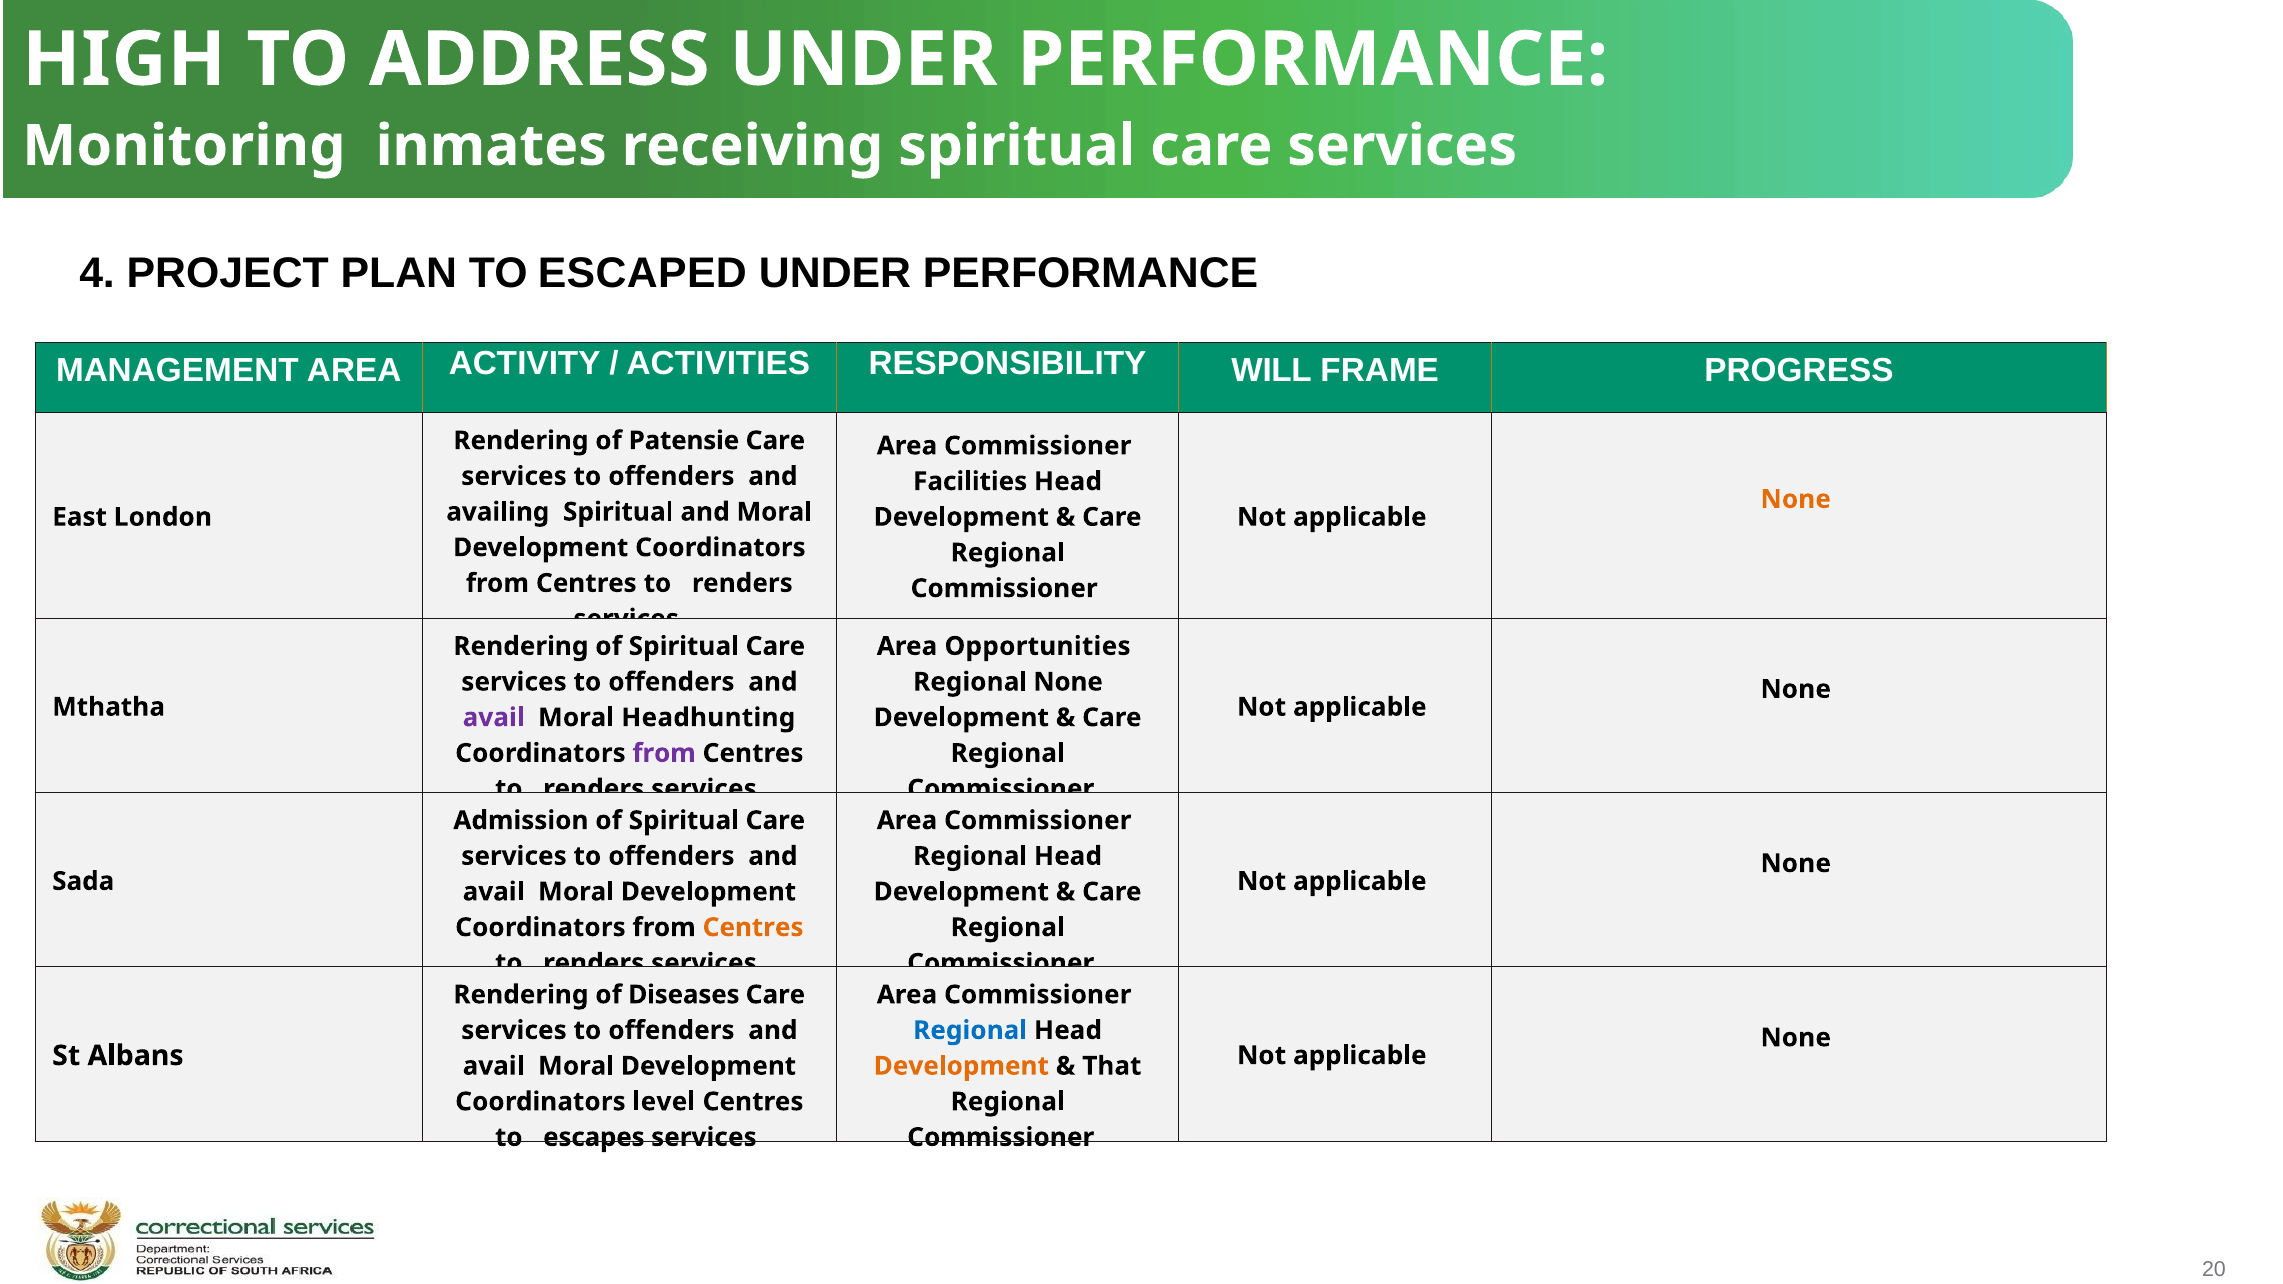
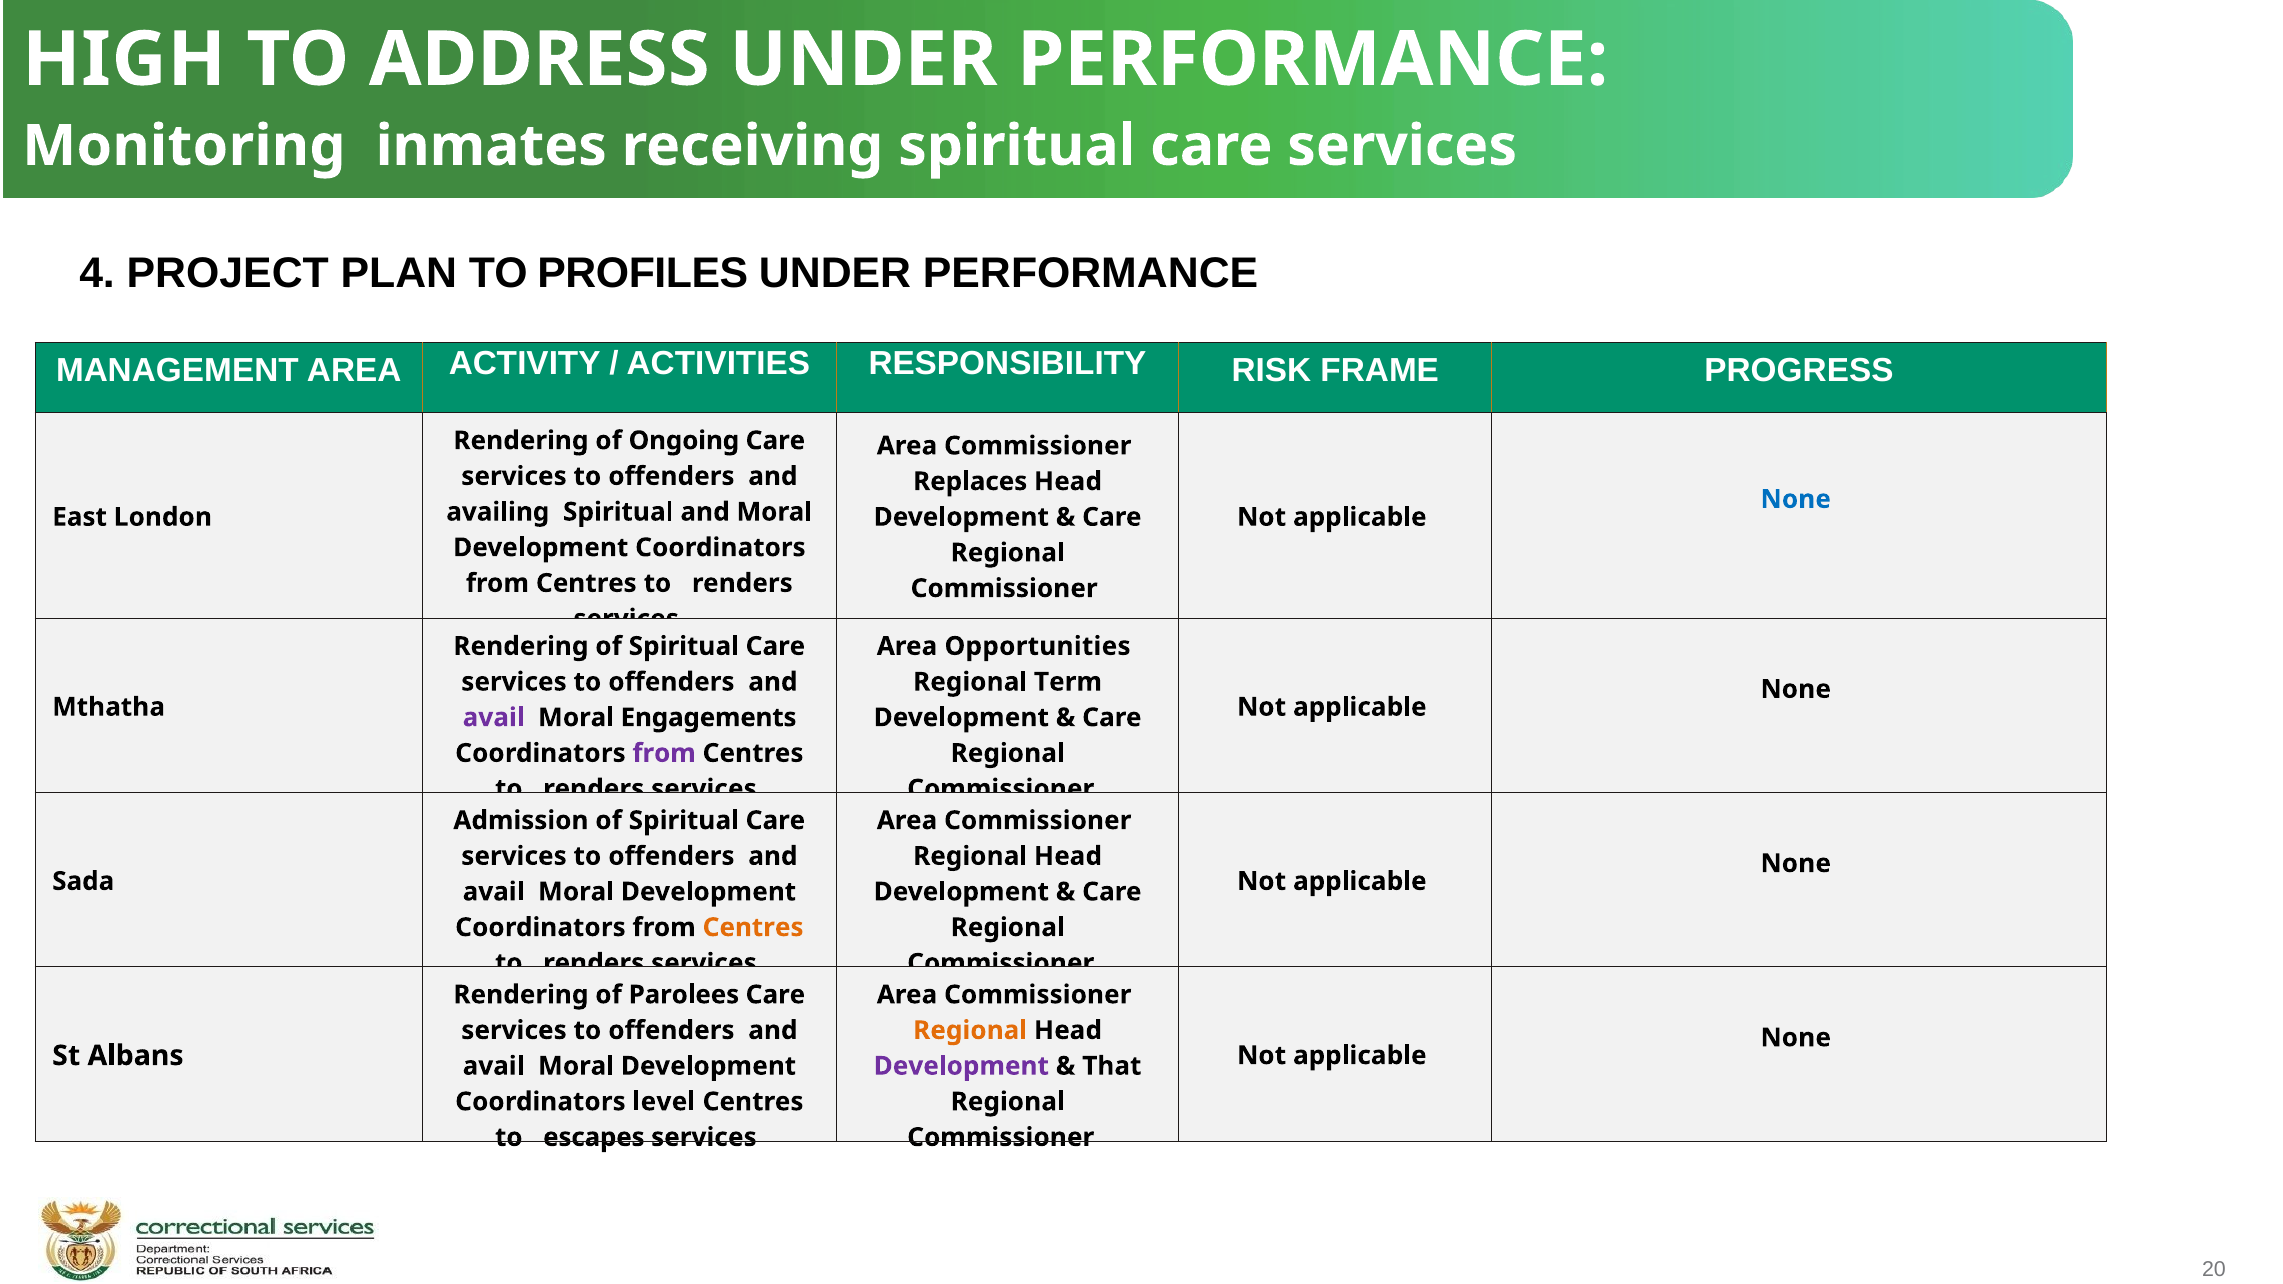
ESCAPED: ESCAPED -> PROFILES (643, 274)
WILL: WILL -> RISK (1271, 370)
Patensie: Patensie -> Ongoing (684, 441)
Facilities: Facilities -> Replaces (970, 482)
None colour: orange -> blue (1796, 499)
Regional None: None -> Term (1068, 682)
Headhunting: Headhunting -> Engagements (709, 718)
Diseases: Diseases -> Parolees (684, 995)
Regional colour: blue -> orange (970, 1031)
Development colour: orange -> purple (961, 1066)
